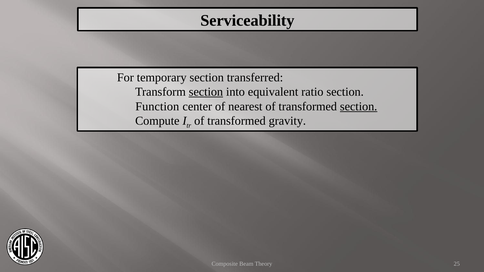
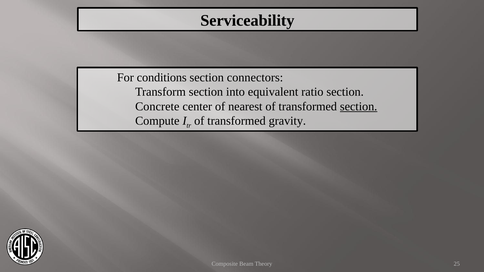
temporary: temporary -> conditions (162, 77)
transferred: transferred -> connectors (255, 77)
section underline: present -> none (206, 92)
Function: Function -> Concrete (157, 106)
